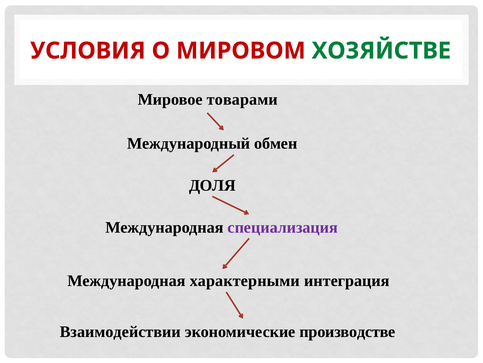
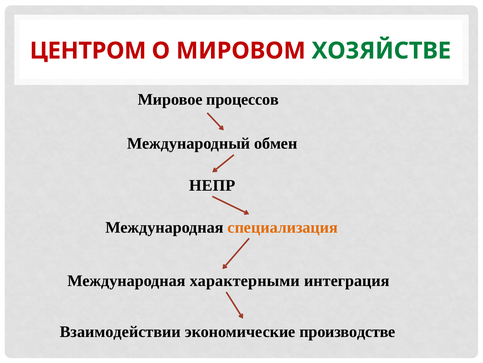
УСЛОВИЯ: УСЛОВИЯ -> ЦЕНТРОМ (88, 51)
товарами: товарами -> процессов (243, 99)
ДОЛЯ: ДОЛЯ -> НЕПР (212, 185)
специализация colour: purple -> orange (283, 227)
